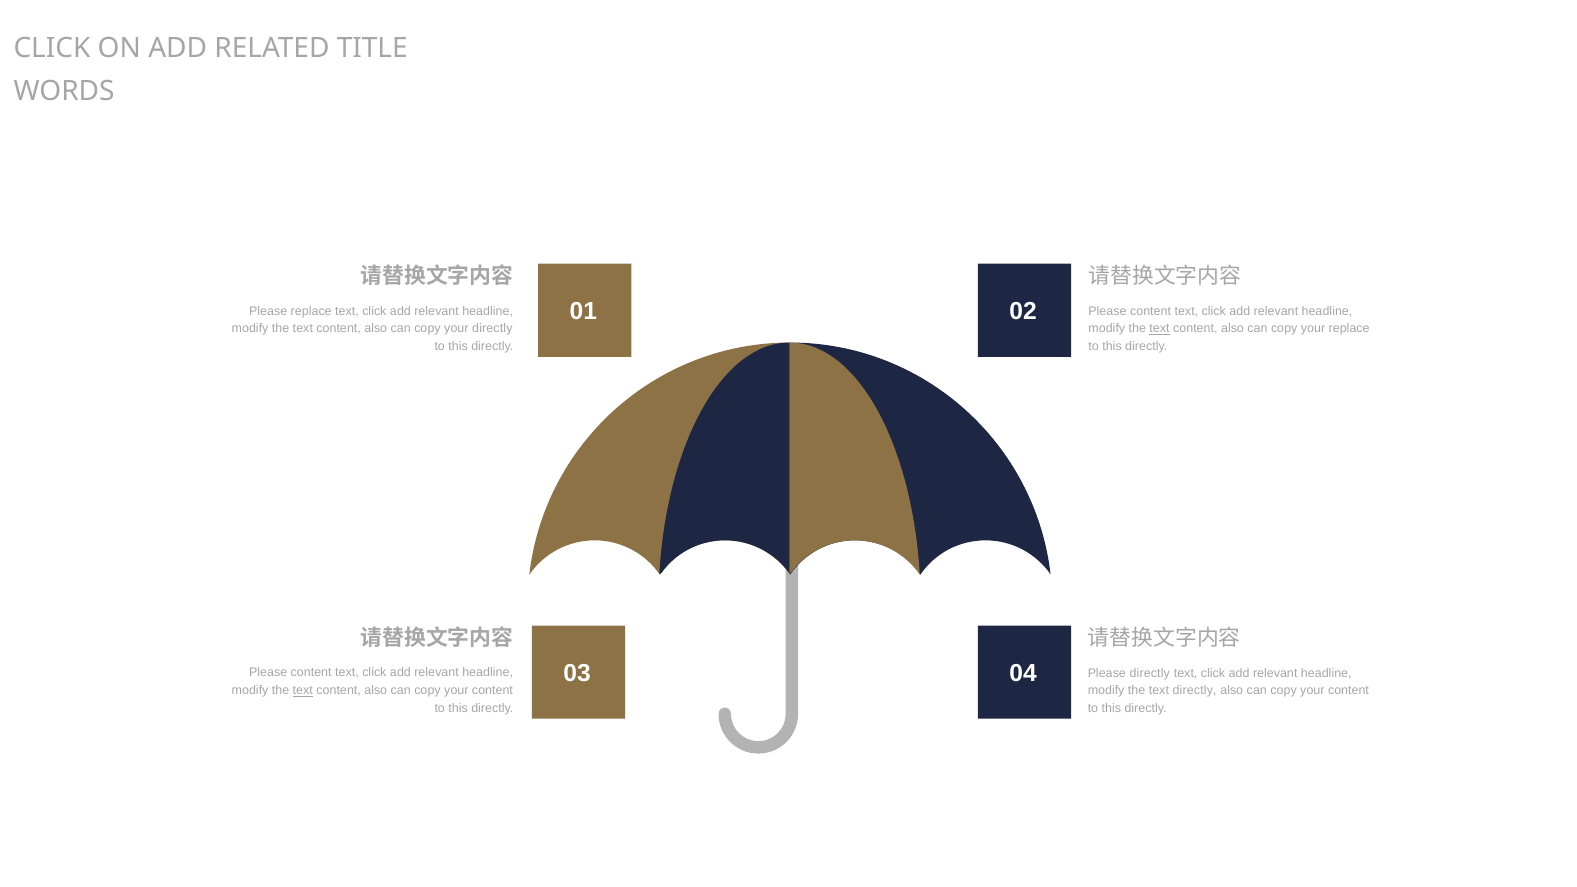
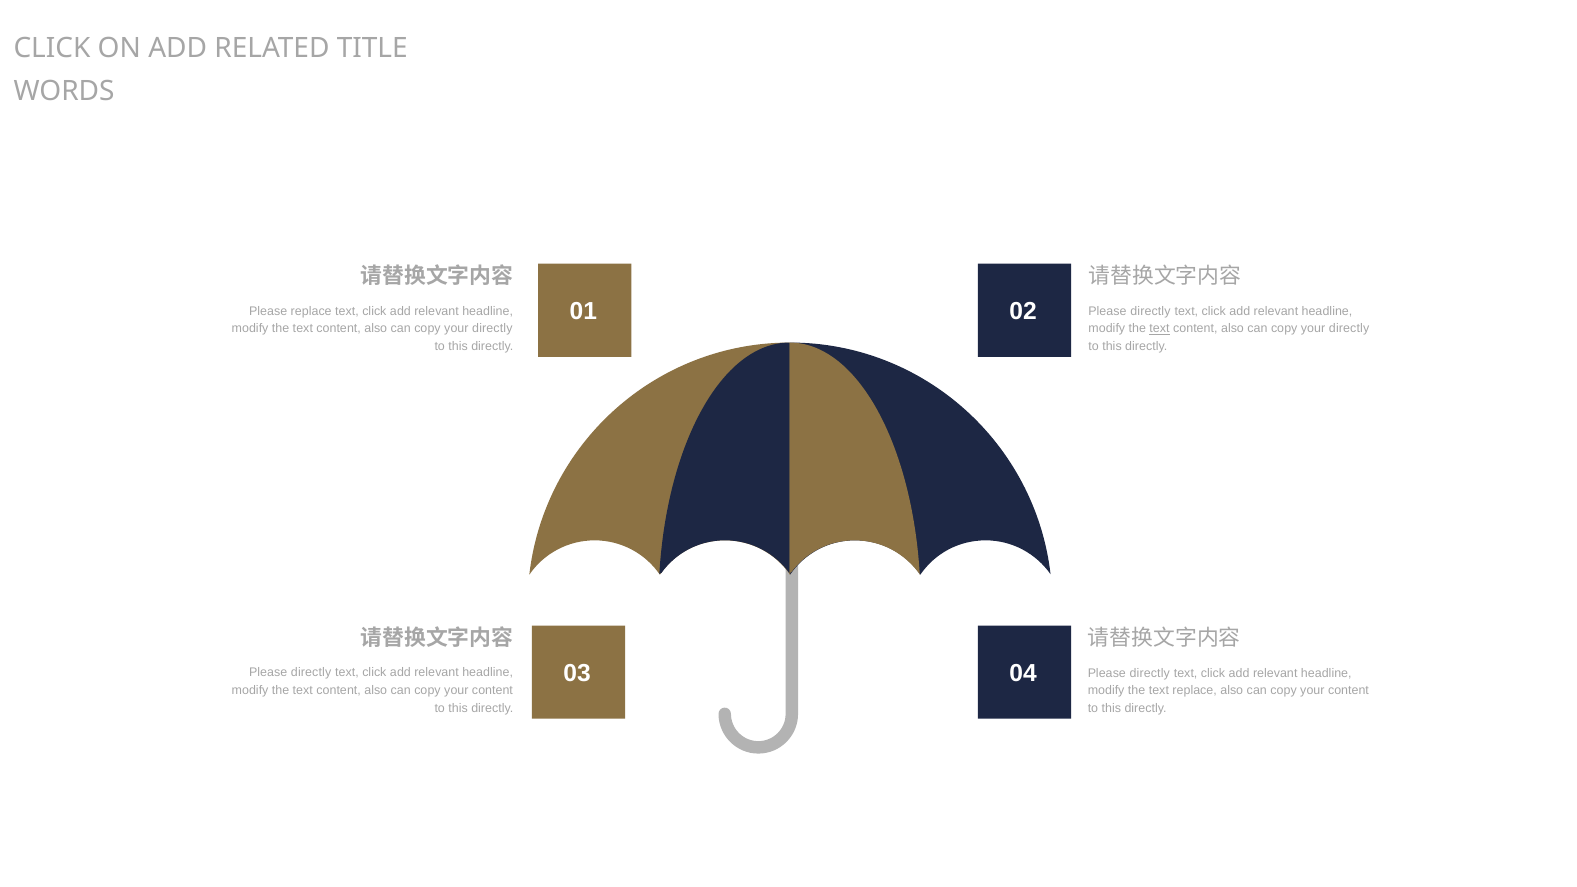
content: content -> directly (1150, 311)
replace: replace -> directly (1349, 329)
content: content -> directly (311, 673)
text underline: present -> none (303, 691)
text directly: directly -> replace (1195, 691)
